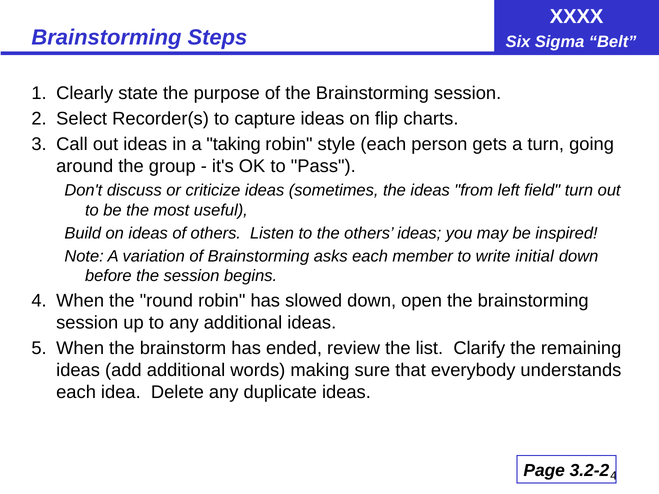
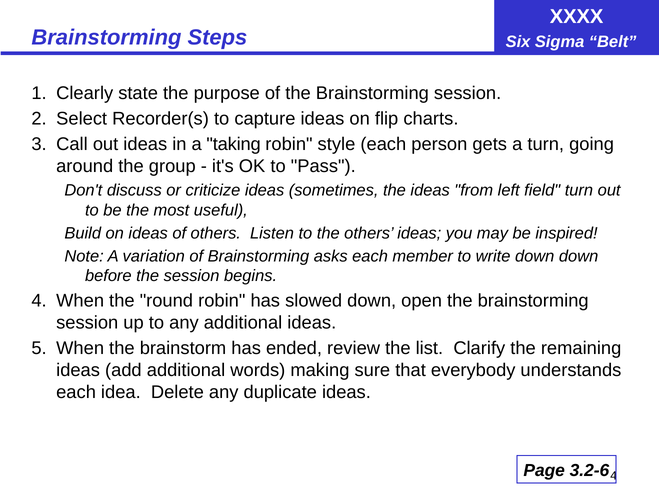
write initial: initial -> down (535, 256)
3.2-2: 3.2-2 -> 3.2-6 (589, 471)
